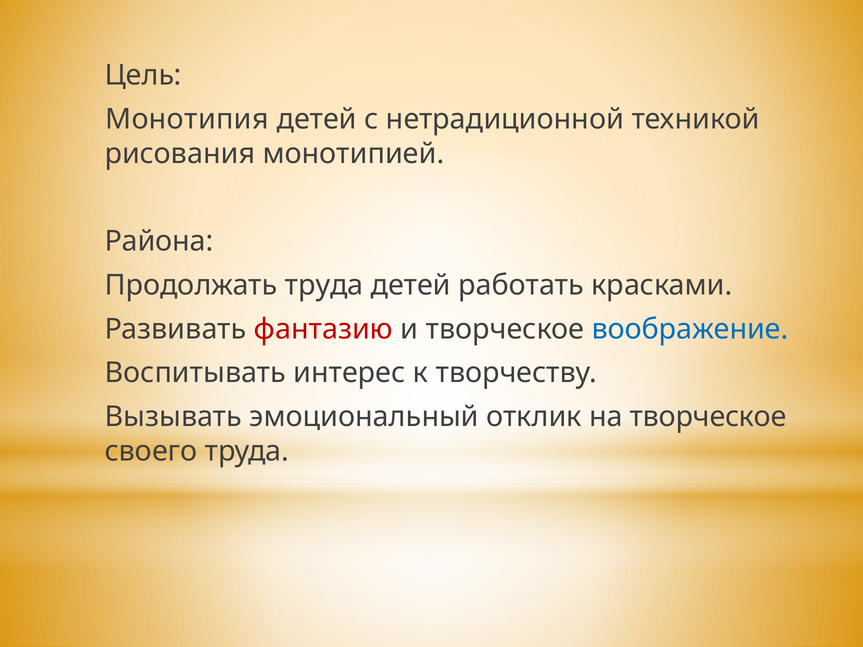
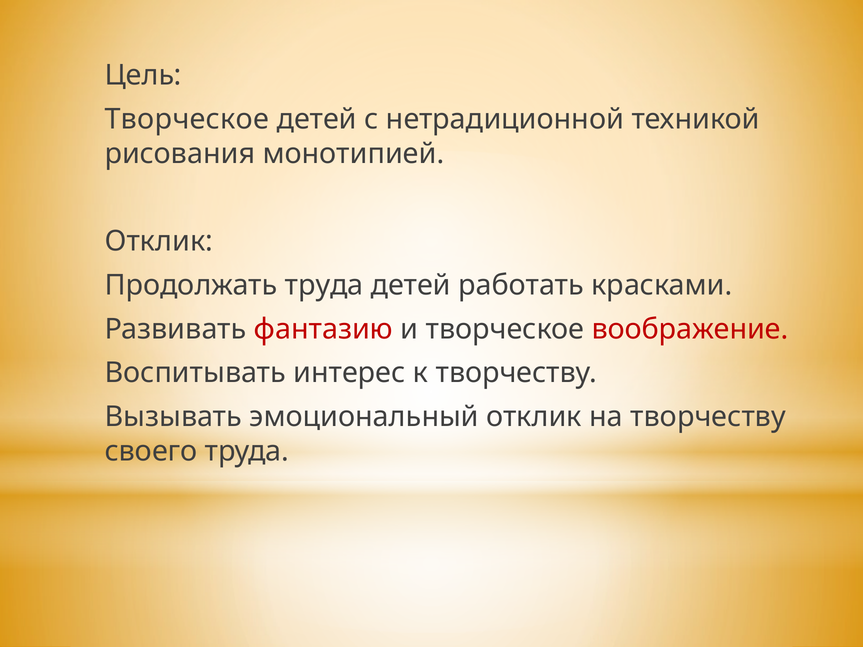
Монотипия: Монотипия -> Творческое (187, 119)
Района: Района -> Отклик (159, 241)
воображение colour: blue -> red (690, 329)
на творческое: творческое -> творчеству (708, 417)
